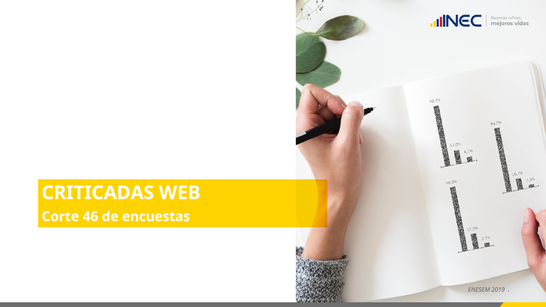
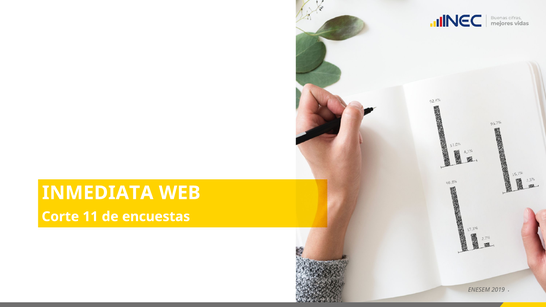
CRITICADAS: CRITICADAS -> INMEDIATA (98, 193)
46: 46 -> 11 (90, 217)
